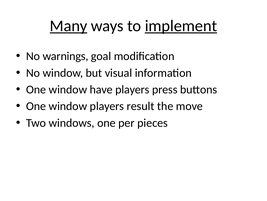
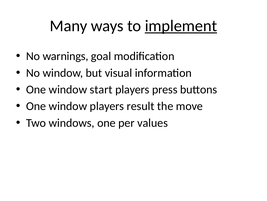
Many underline: present -> none (69, 26)
have: have -> start (101, 89)
pieces: pieces -> values (153, 122)
